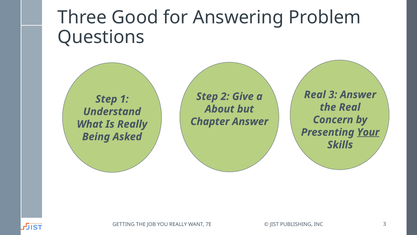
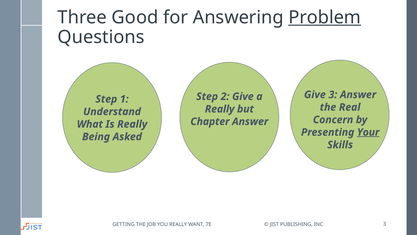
Problem underline: none -> present (325, 17)
Real: Real -> Give (315, 95)
About: About -> Really (220, 109)
